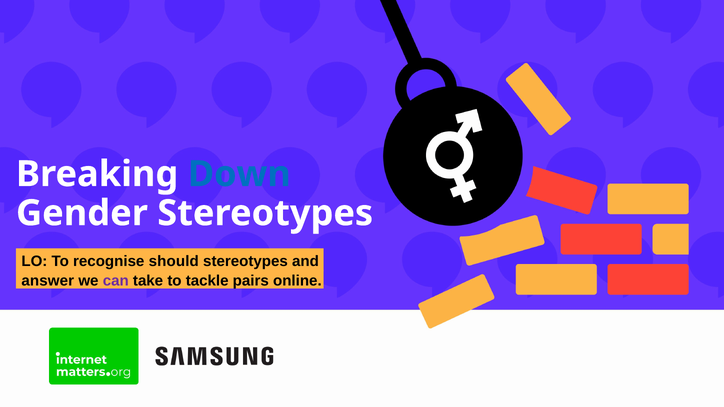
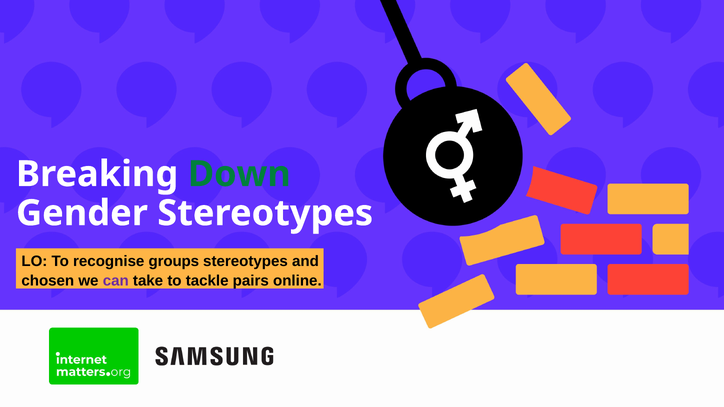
Down colour: blue -> green (239, 174)
should: should -> groups (174, 262)
answer: answer -> chosen (48, 281)
